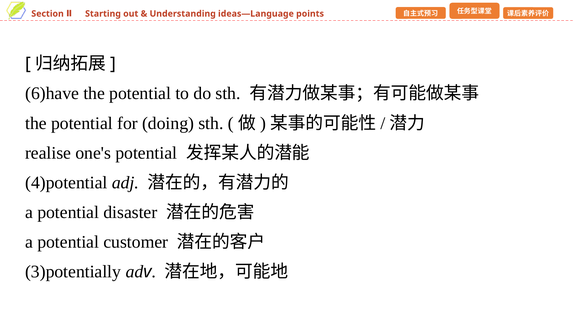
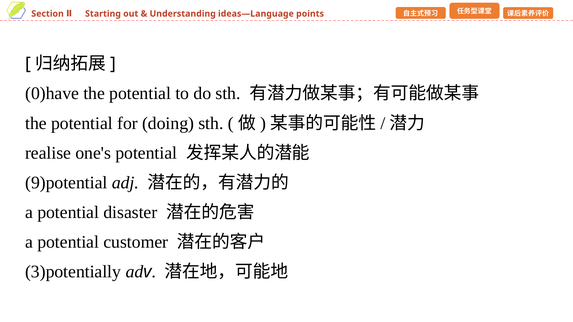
6)have: 6)have -> 0)have (52, 94)
4)potential: 4)potential -> 9)potential (66, 183)
